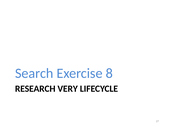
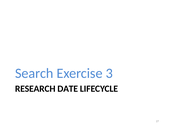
8: 8 -> 3 (109, 73)
VERY: VERY -> DATE (68, 89)
